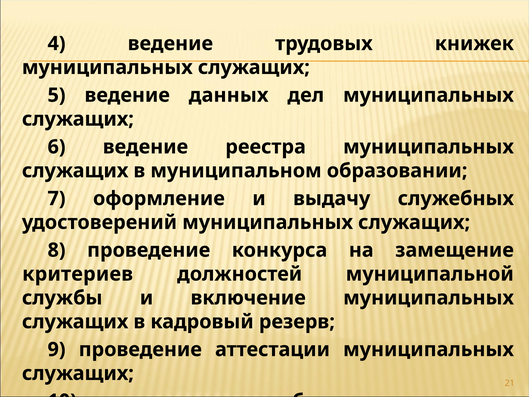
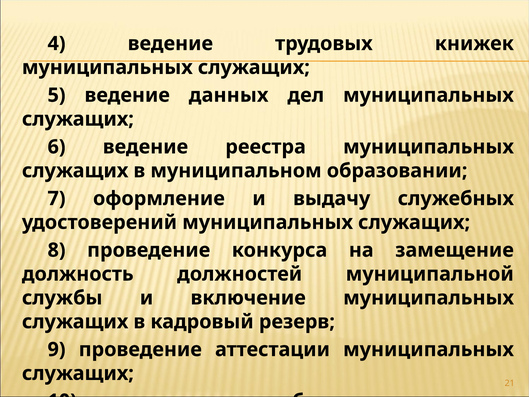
критериев: критериев -> должность (78, 274)
